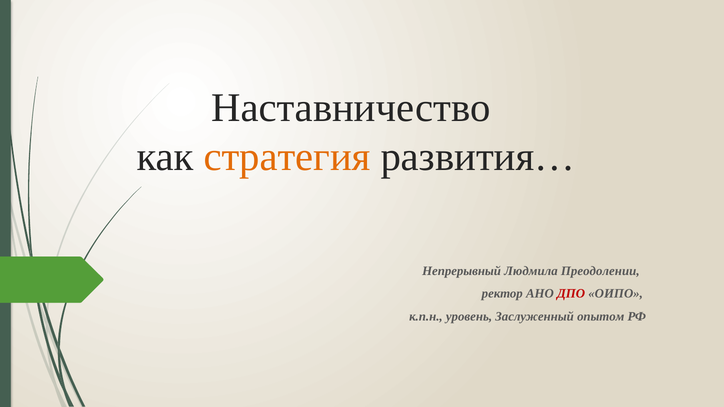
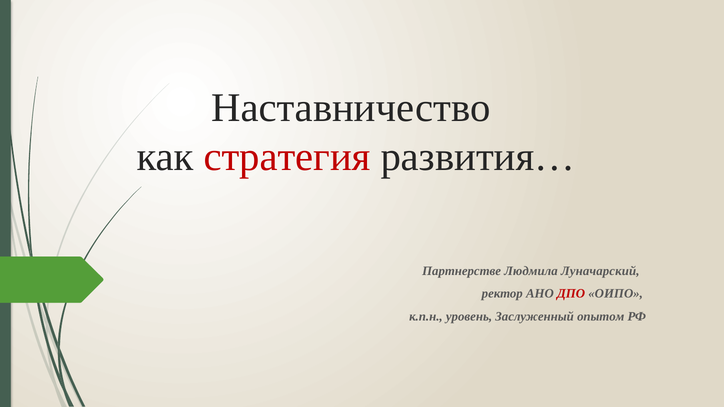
стратегия colour: orange -> red (287, 157)
Непрерывный: Непрерывный -> Партнерстве (462, 271)
Преодолении: Преодолении -> Луначарский (600, 271)
